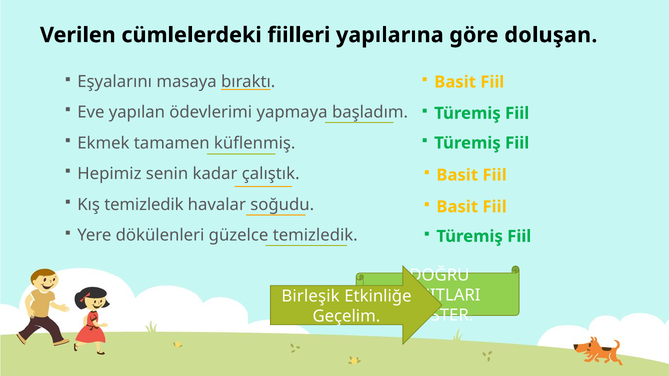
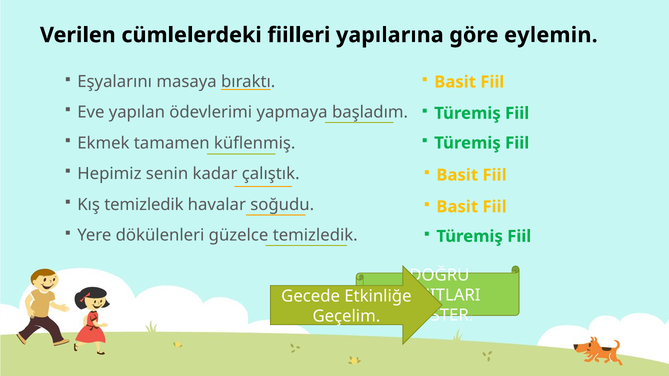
doluşan: doluşan -> eylemin (551, 35)
Birleşik: Birleşik -> Gecede (311, 296)
